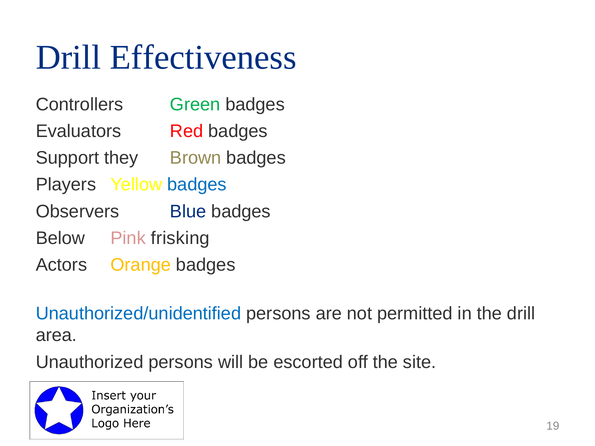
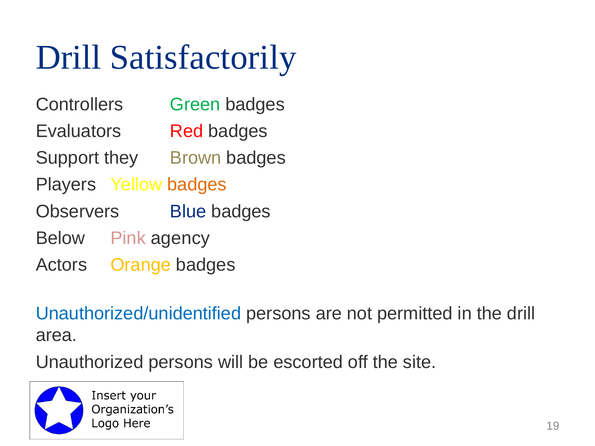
Effectiveness: Effectiveness -> Satisfactorily (203, 57)
badges colour: blue -> orange (197, 185)
frisking: frisking -> agency (180, 238)
